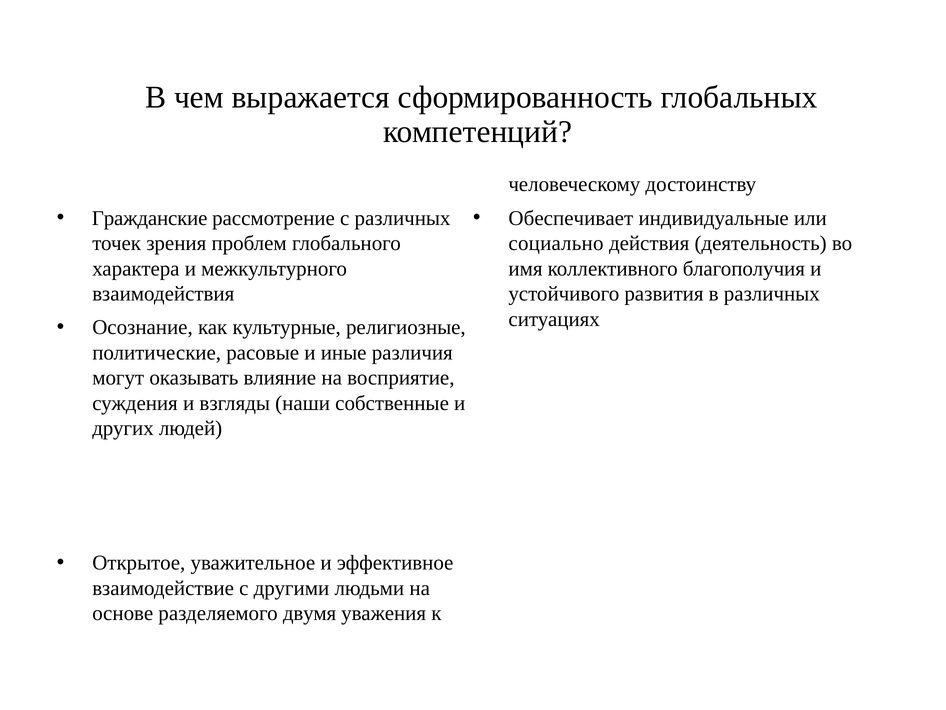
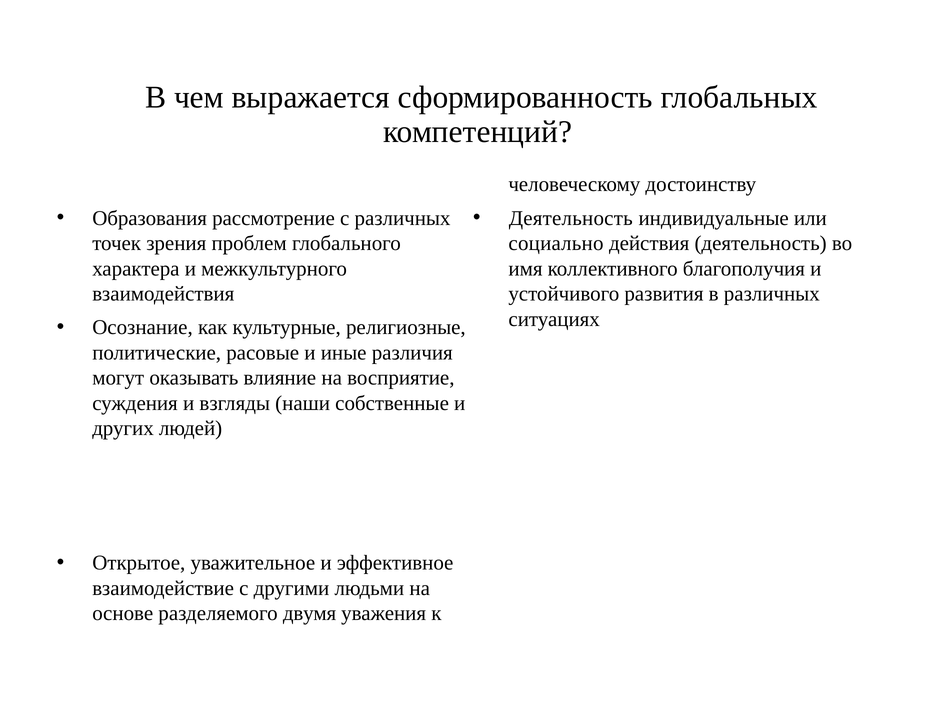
Гражданские: Гражданские -> Образования (150, 218)
Обеспечивает: Обеспечивает -> Деятельность (571, 218)
